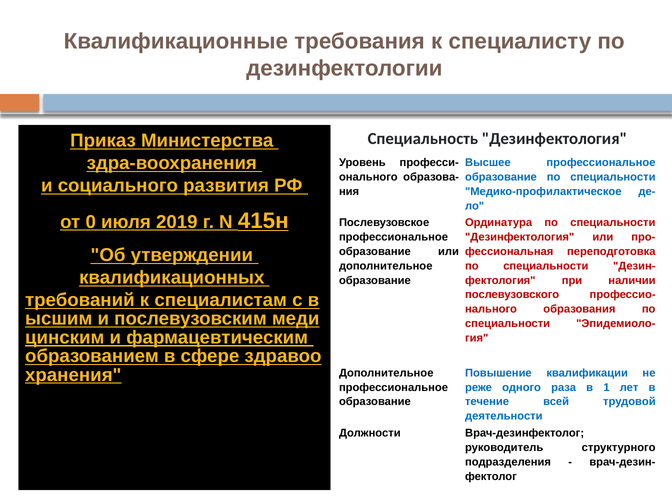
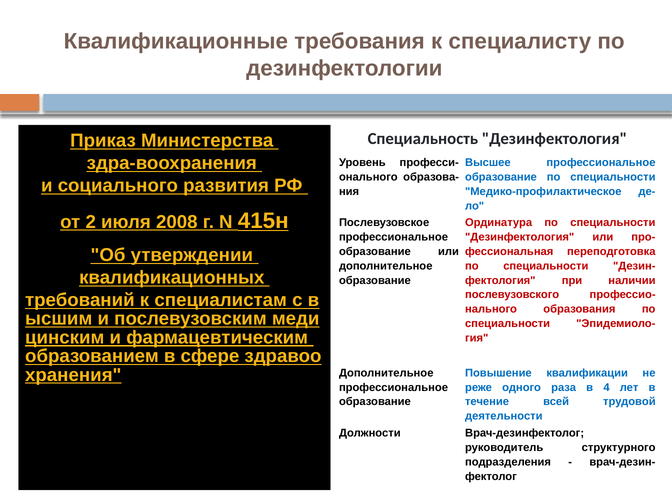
0: 0 -> 2 (91, 222)
2019: 2019 -> 2008 (177, 222)
1: 1 -> 4 (606, 387)
